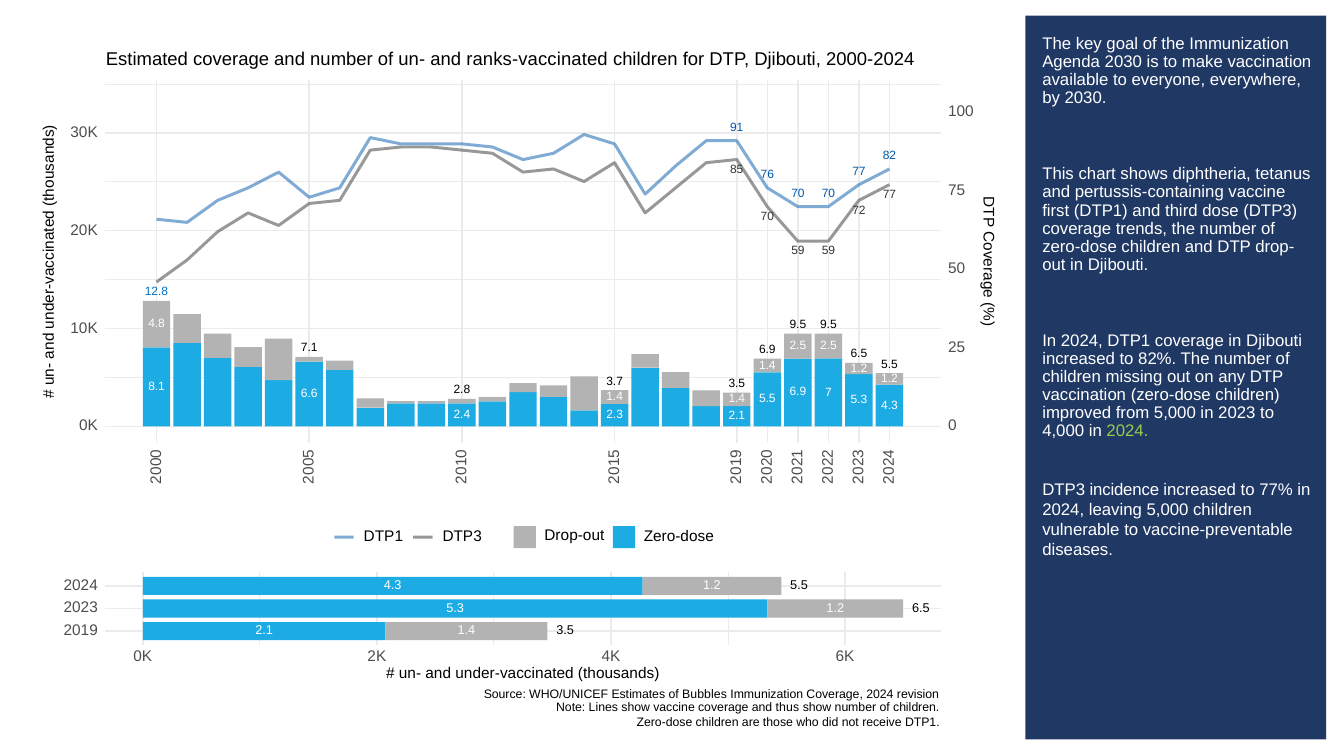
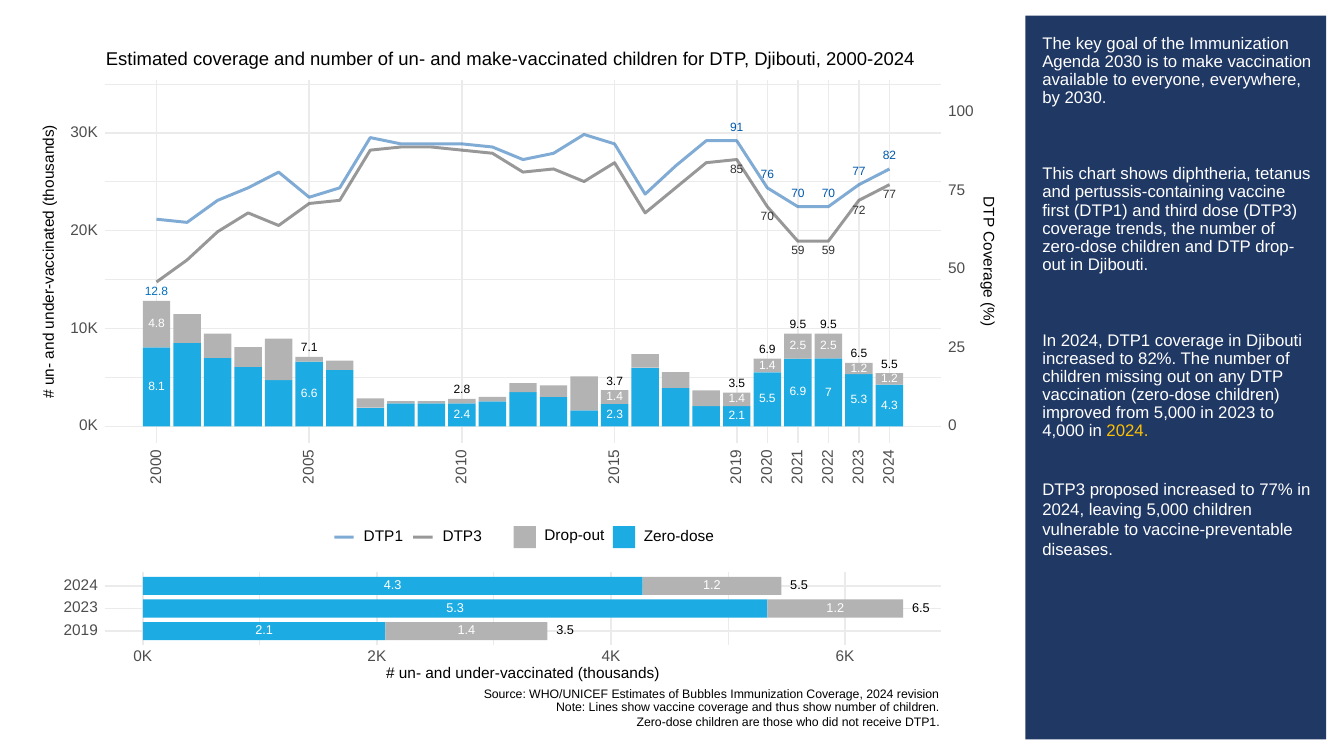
ranks-vaccinated: ranks-vaccinated -> make-vaccinated (537, 60)
2024 colour: light green -> yellow (1127, 432)
incidence: incidence -> proposed (1124, 490)
